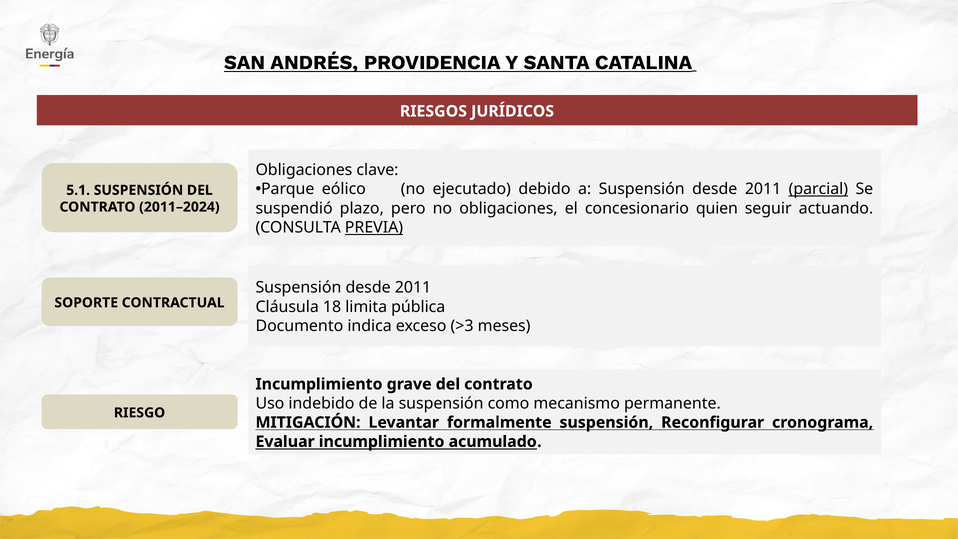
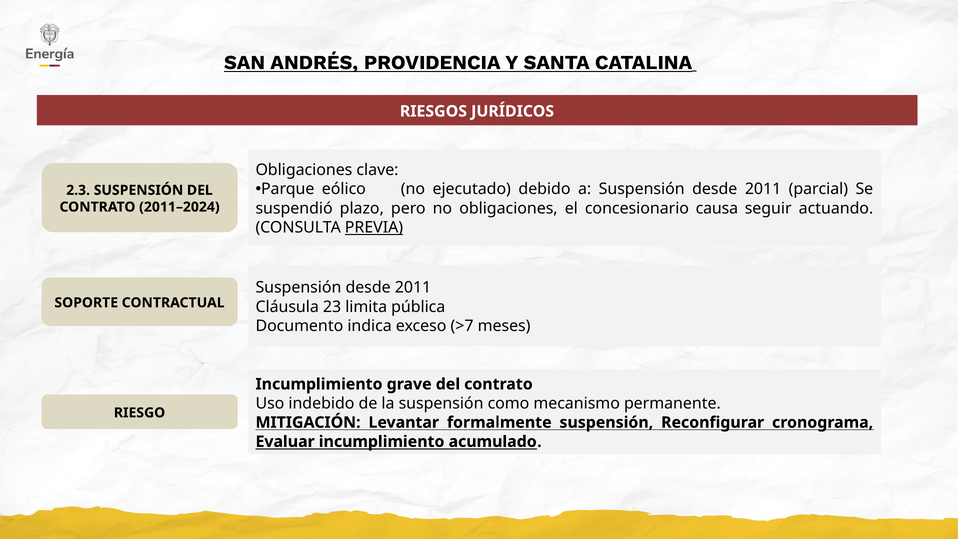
parcial underline: present -> none (818, 189)
5.1: 5.1 -> 2.3 (78, 190)
quien: quien -> causa (717, 208)
18: 18 -> 23 (332, 307)
>3: >3 -> >7 (462, 326)
